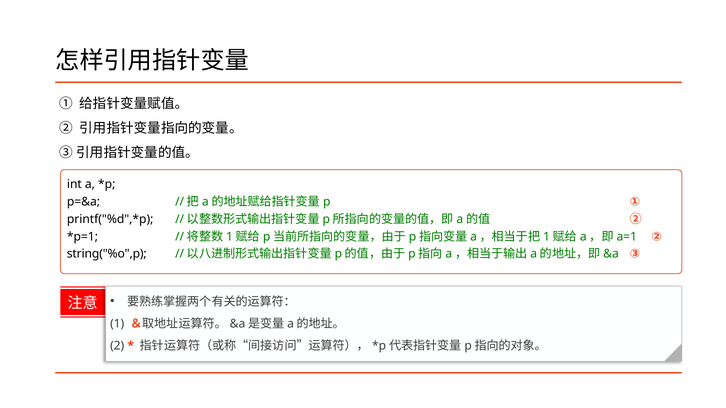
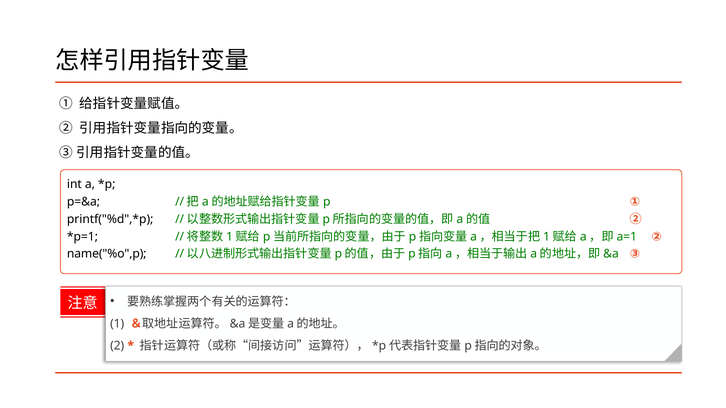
string("%o",p: string("%o",p -> name("%o",p (107, 254)
